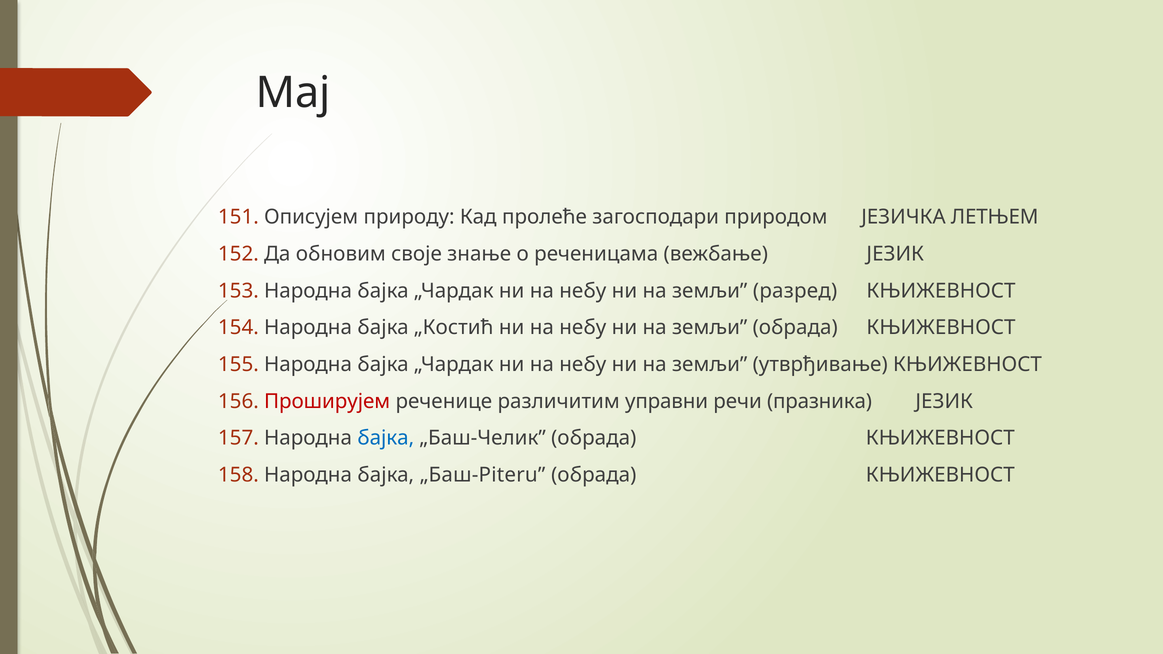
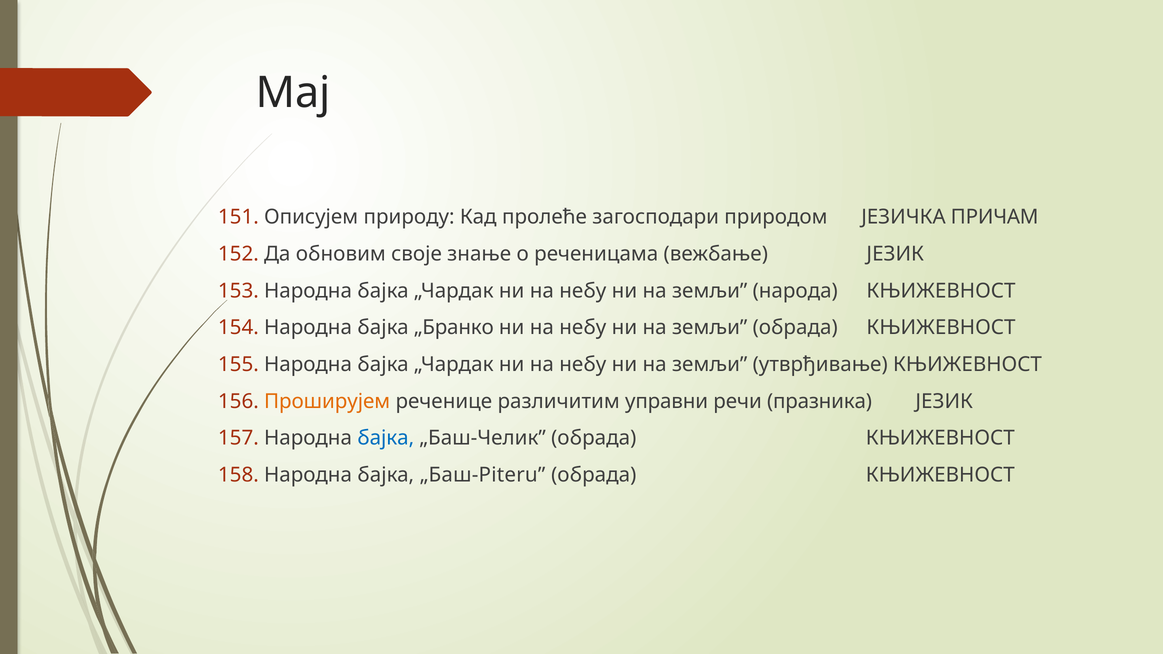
ЛЕТЊЕМ: ЛЕТЊЕМ -> ПРИЧАМ (995, 217)
разред: разред -> народа (795, 291)
„Костић: „Костић -> „Бранко (454, 328)
Проширујем colour: red -> orange (327, 401)
